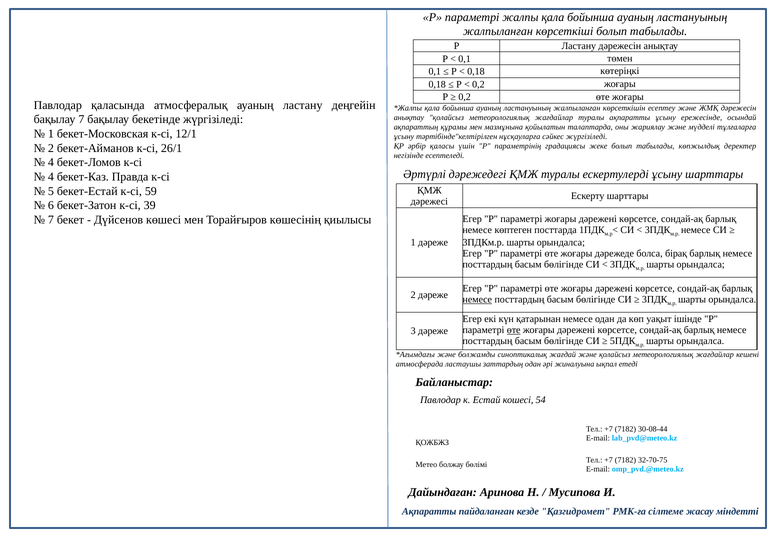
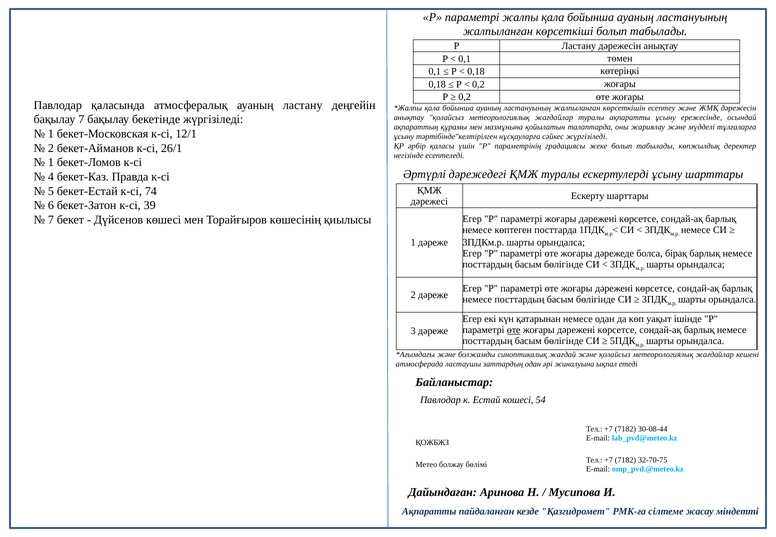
4: 4 -> 1 (51, 163)
59: 59 -> 74 (151, 191)
немесе underline: present -> none (477, 300)
